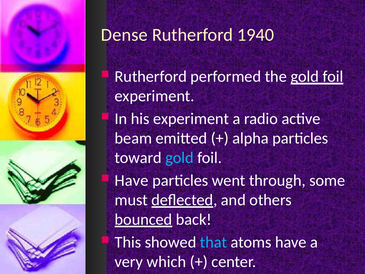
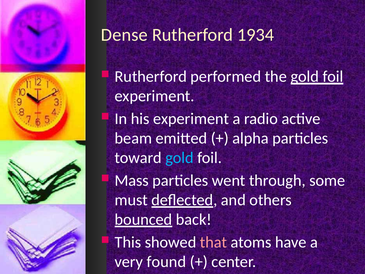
1940: 1940 -> 1934 (256, 35)
Have: Have -> Mass (132, 180)
that colour: light blue -> pink (213, 242)
which: which -> found (166, 262)
